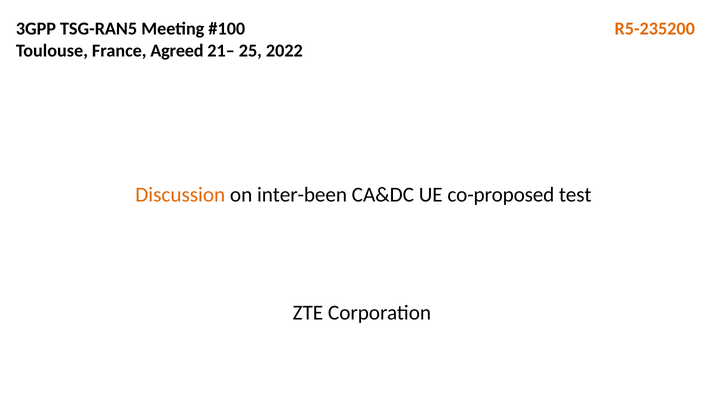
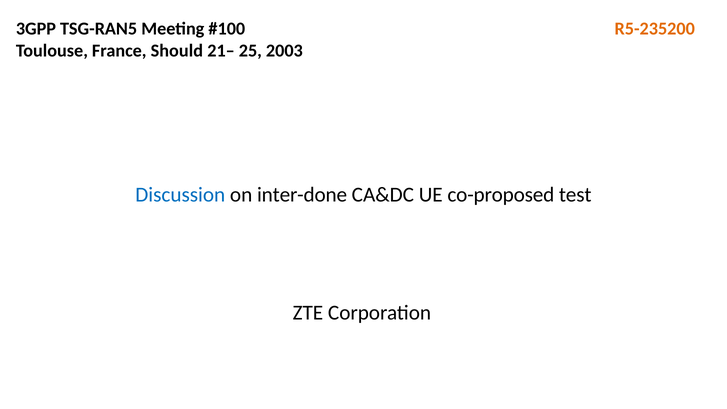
Agreed: Agreed -> Should (177, 51)
2022: 2022 -> 2003 (284, 51)
Discussion colour: orange -> blue (180, 195)
inter-been: inter-been -> inter-done (302, 195)
